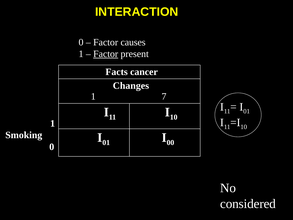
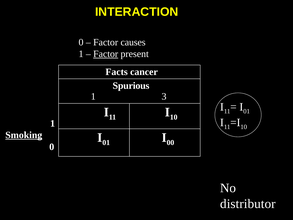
Changes: Changes -> Spurious (131, 86)
7: 7 -> 3 (164, 96)
Smoking underline: none -> present (24, 135)
considered: considered -> distributor (248, 203)
